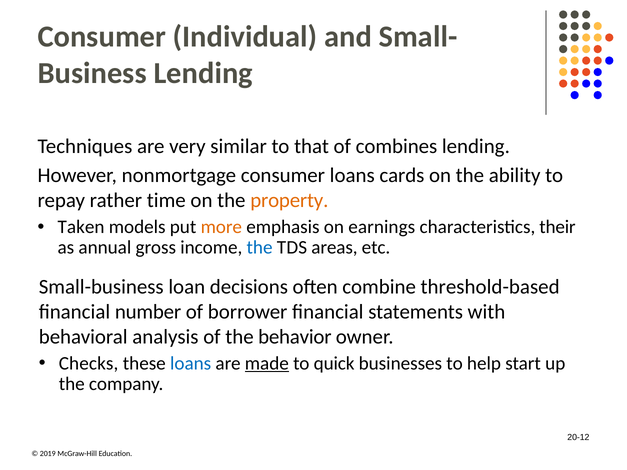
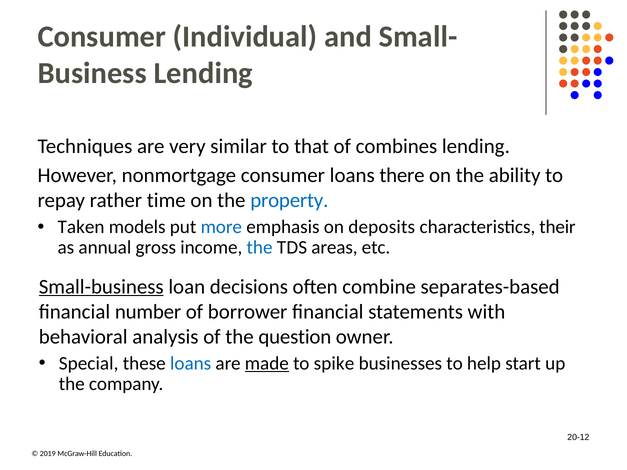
cards: cards -> there (402, 175)
property colour: orange -> blue (289, 201)
more colour: orange -> blue (221, 227)
earnings: earnings -> deposits (382, 227)
Small-business underline: none -> present (101, 287)
threshold-based: threshold-based -> separates-based (490, 287)
behavior: behavior -> question (295, 337)
Checks: Checks -> Special (89, 363)
quick: quick -> spike (334, 363)
